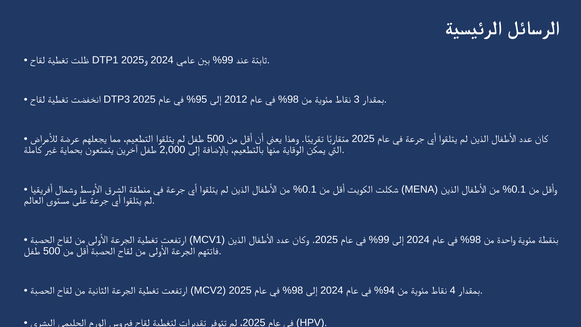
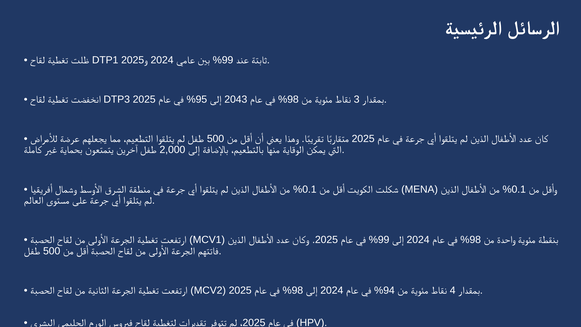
2012: 2012 -> 2043 (236, 99)
